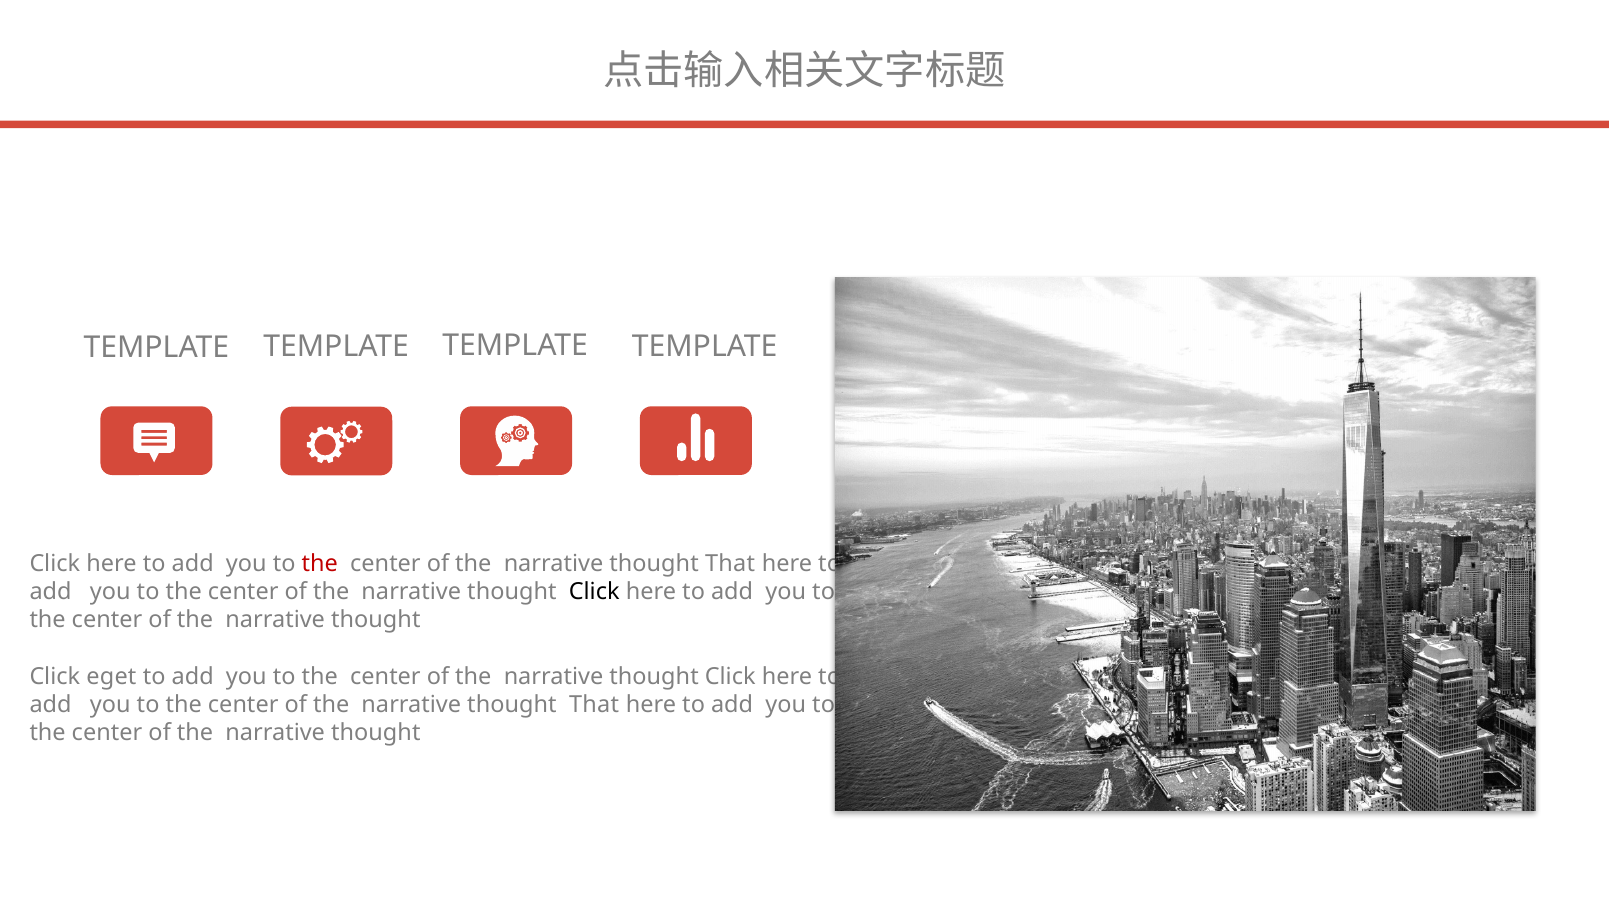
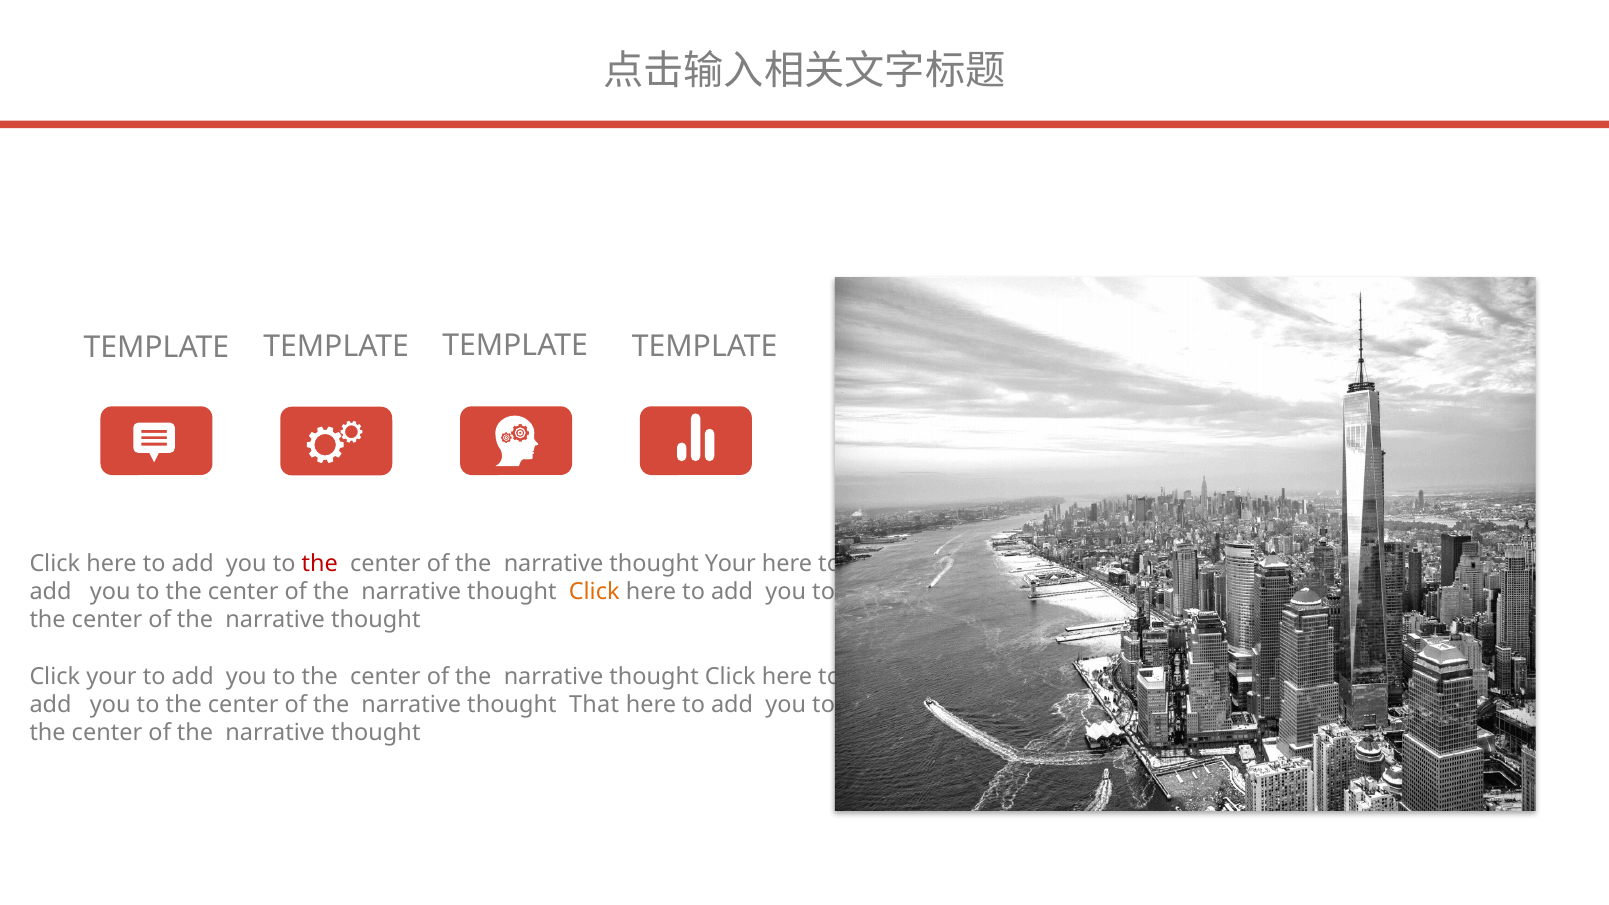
That: That -> Your (730, 564)
Click colour: black -> orange (594, 592)
Click eget: eget -> your (112, 677)
